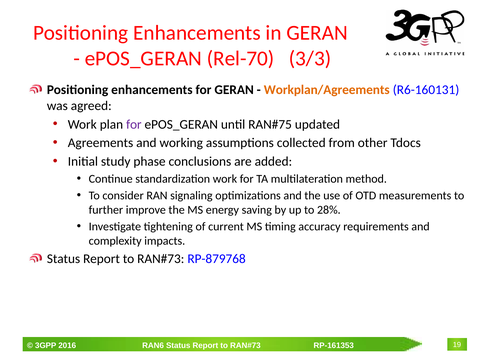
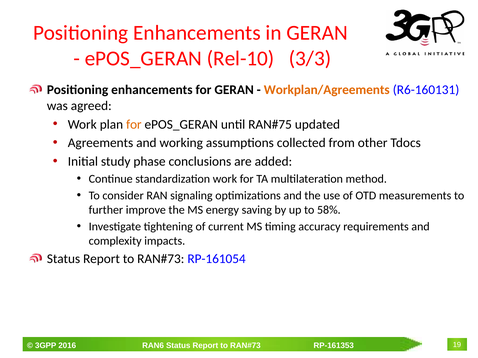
Rel-70: Rel-70 -> Rel-10 (241, 58)
for colour: purple -> orange (134, 124)
28%: 28% -> 58% (329, 210)
RP-879768: RP-879768 -> RP-161054 (217, 259)
